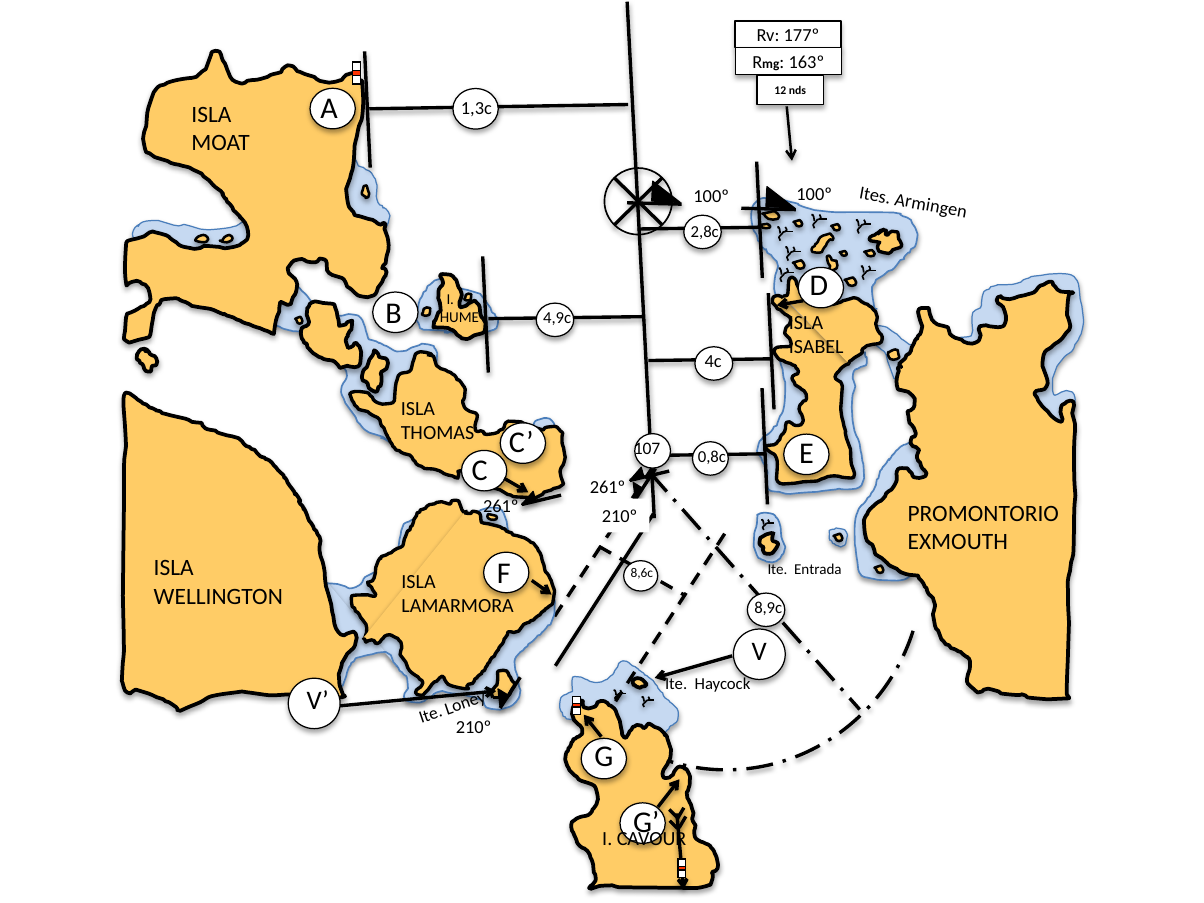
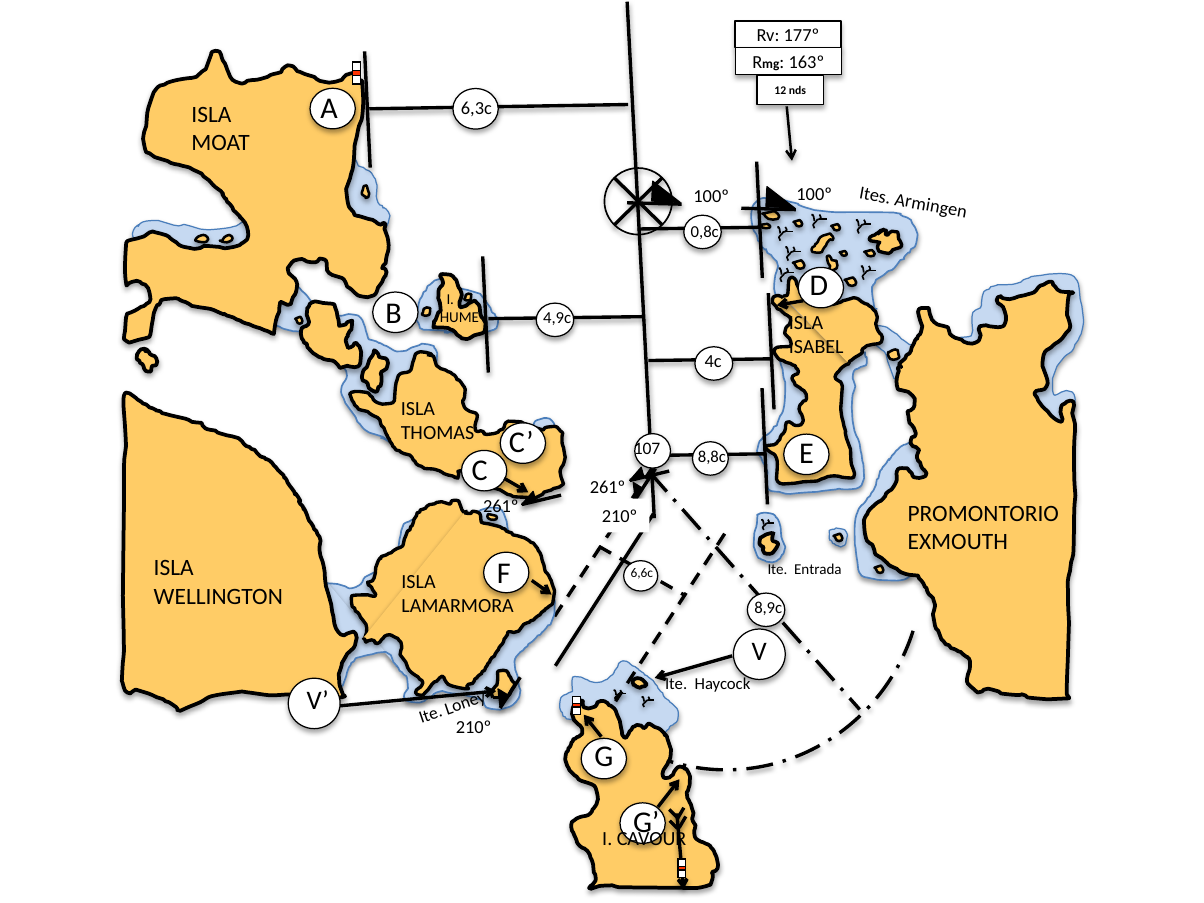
1,3c: 1,3c -> 6,3c (476, 108)
2,8c: 2,8c -> 0,8c (705, 232)
0,8c: 0,8c -> 8,8c (712, 457)
8,6c: 8,6c -> 6,6c (642, 574)
